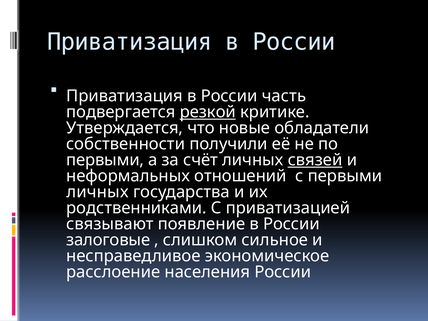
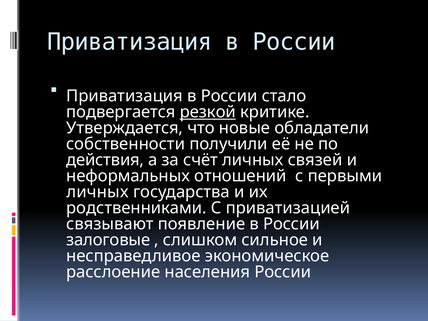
часть: часть -> стало (284, 96)
первыми: первыми -> действия (105, 160)
связей underline: present -> none (315, 160)
